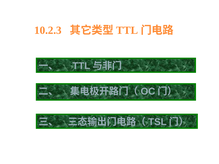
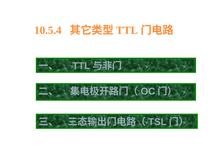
10.2.3: 10.2.3 -> 10.5.4 (48, 30)
